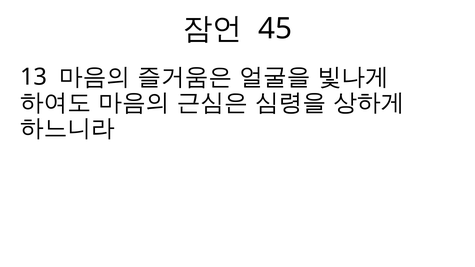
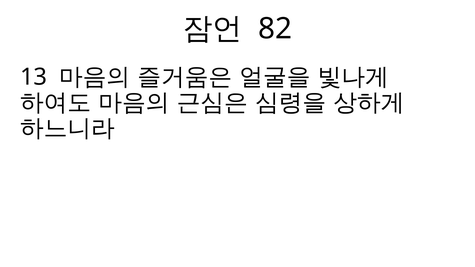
45: 45 -> 82 (275, 29)
